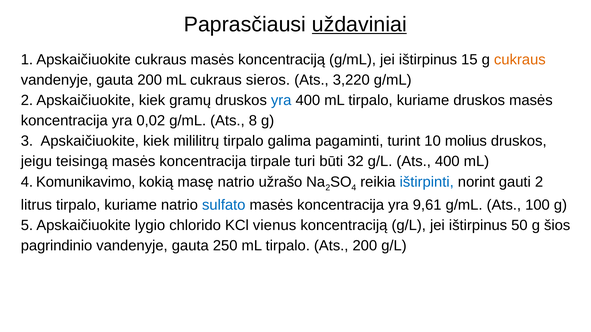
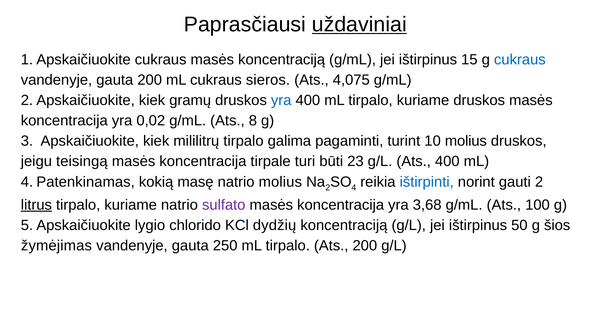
cukraus colour: orange -> blue (520, 60)
3,220: 3,220 -> 4,075 (351, 80)
32: 32 -> 23 (355, 162)
Komunikavimo: Komunikavimo -> Patenkinamas (86, 182)
natrio užrašo: užrašo -> molius (280, 182)
litrus underline: none -> present (36, 205)
sulfato colour: blue -> purple (224, 205)
9,61: 9,61 -> 3,68 (427, 205)
vienus: vienus -> dydžių (275, 225)
pagrindinio: pagrindinio -> žymėjimas (56, 246)
